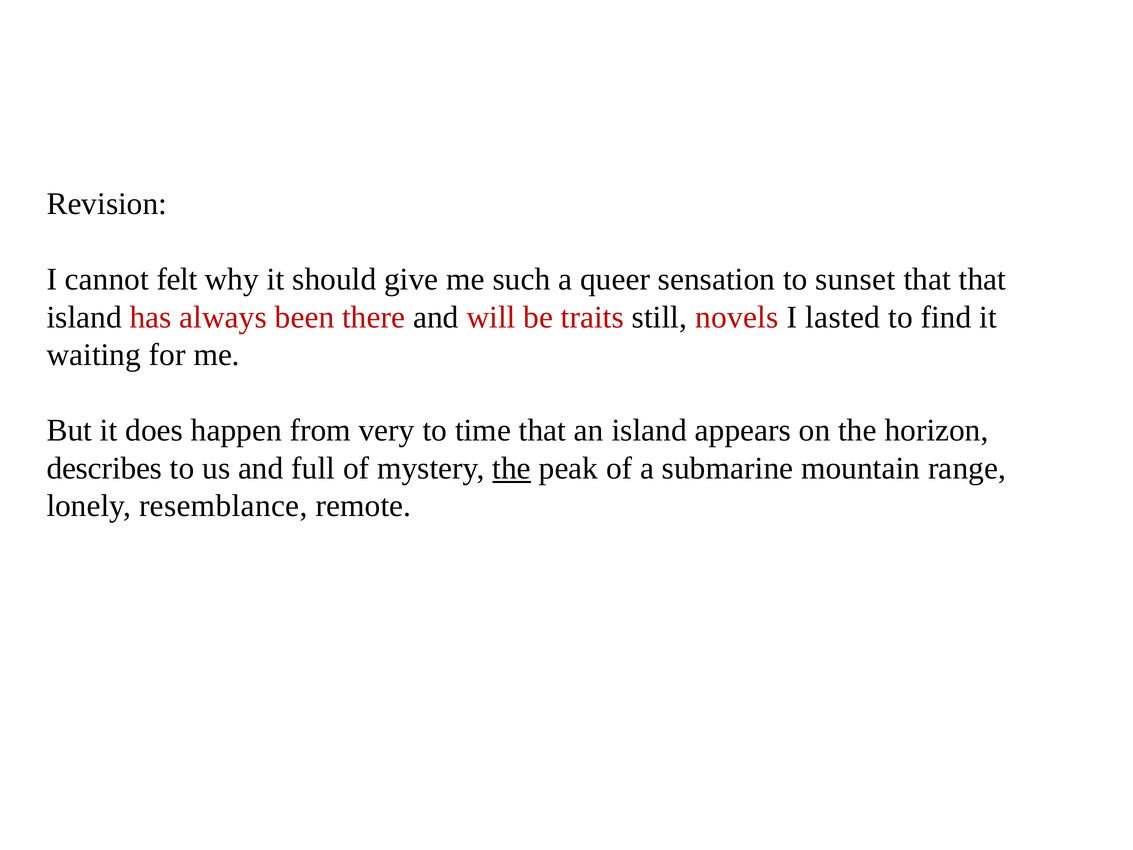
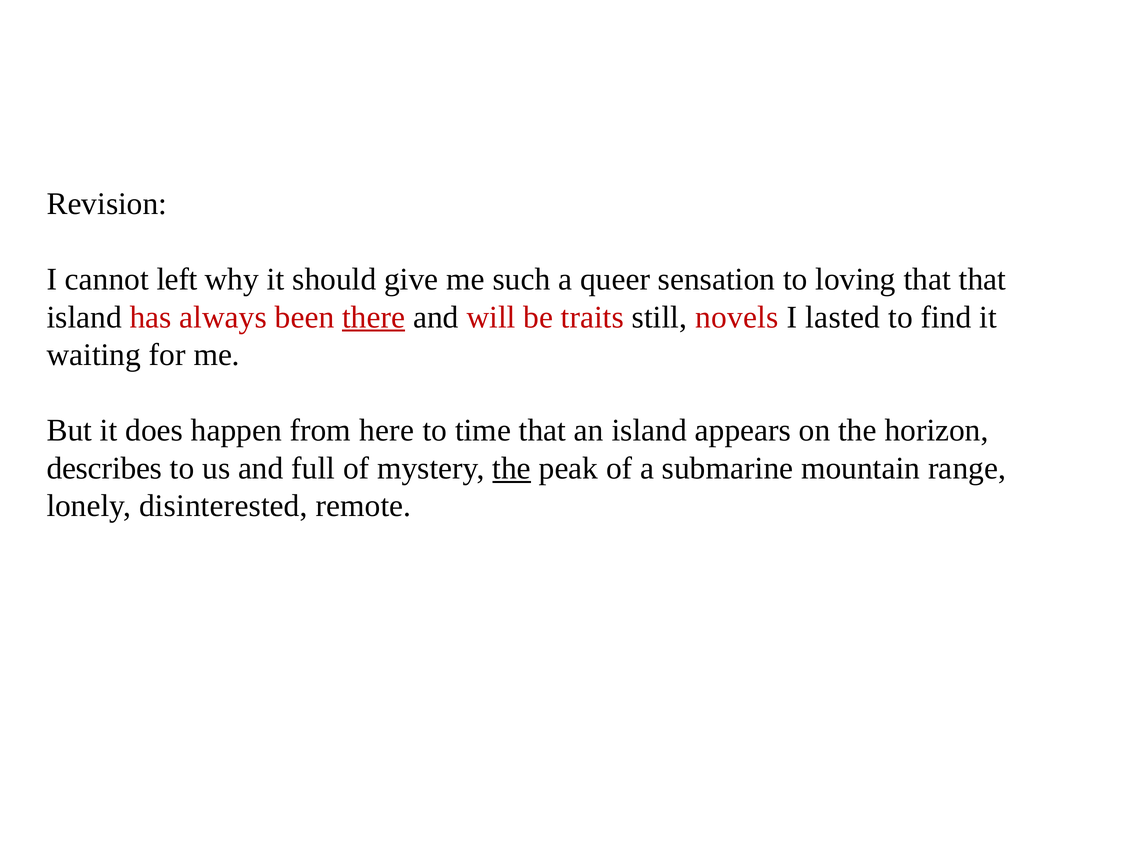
felt: felt -> left (177, 279)
sunset: sunset -> loving (856, 279)
there underline: none -> present (374, 317)
very: very -> here (387, 430)
resemblance: resemblance -> disinterested (223, 506)
